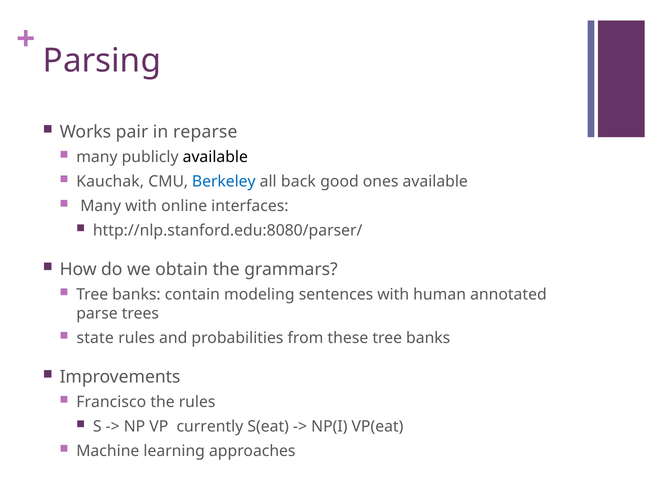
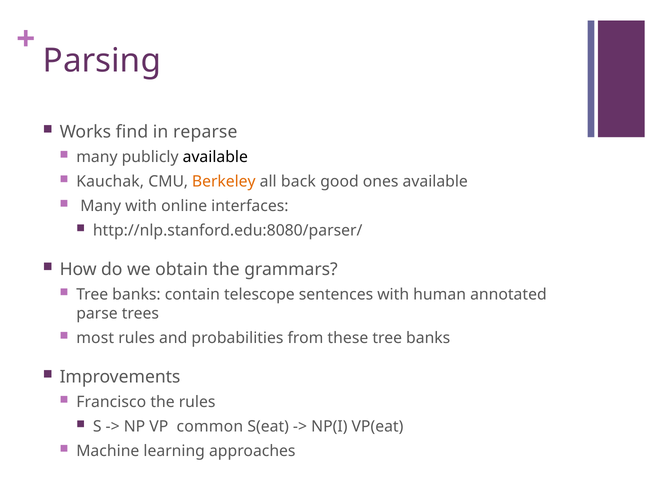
pair: pair -> find (132, 132)
Berkeley colour: blue -> orange (224, 181)
modeling: modeling -> telescope (259, 294)
state: state -> most (95, 338)
currently: currently -> common (210, 426)
